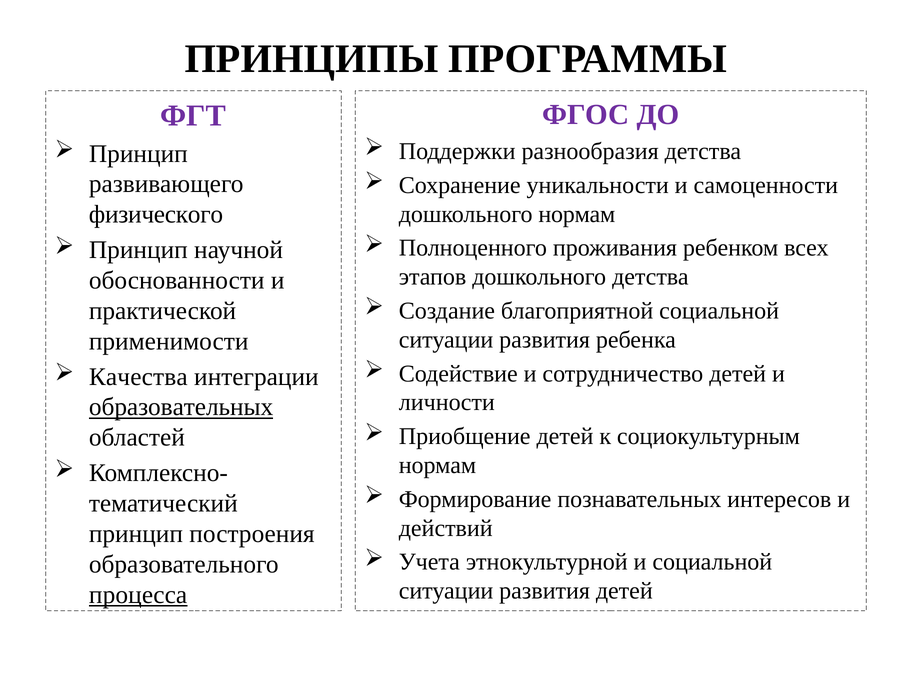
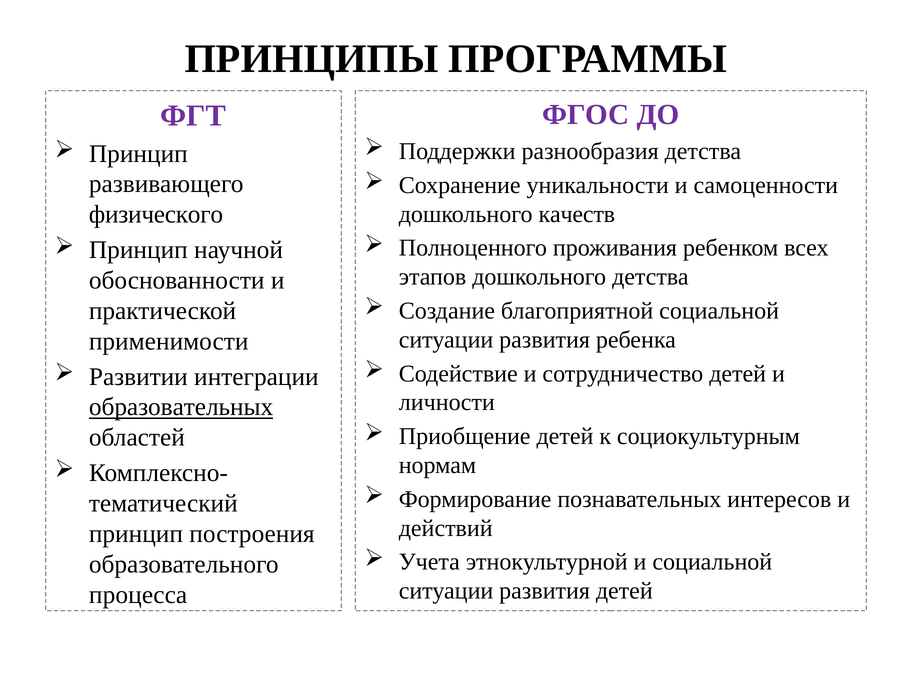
дошкольного нормам: нормам -> качеств (577, 214)
Качества: Качества -> Развитии (138, 377)
процесса underline: present -> none (138, 595)
